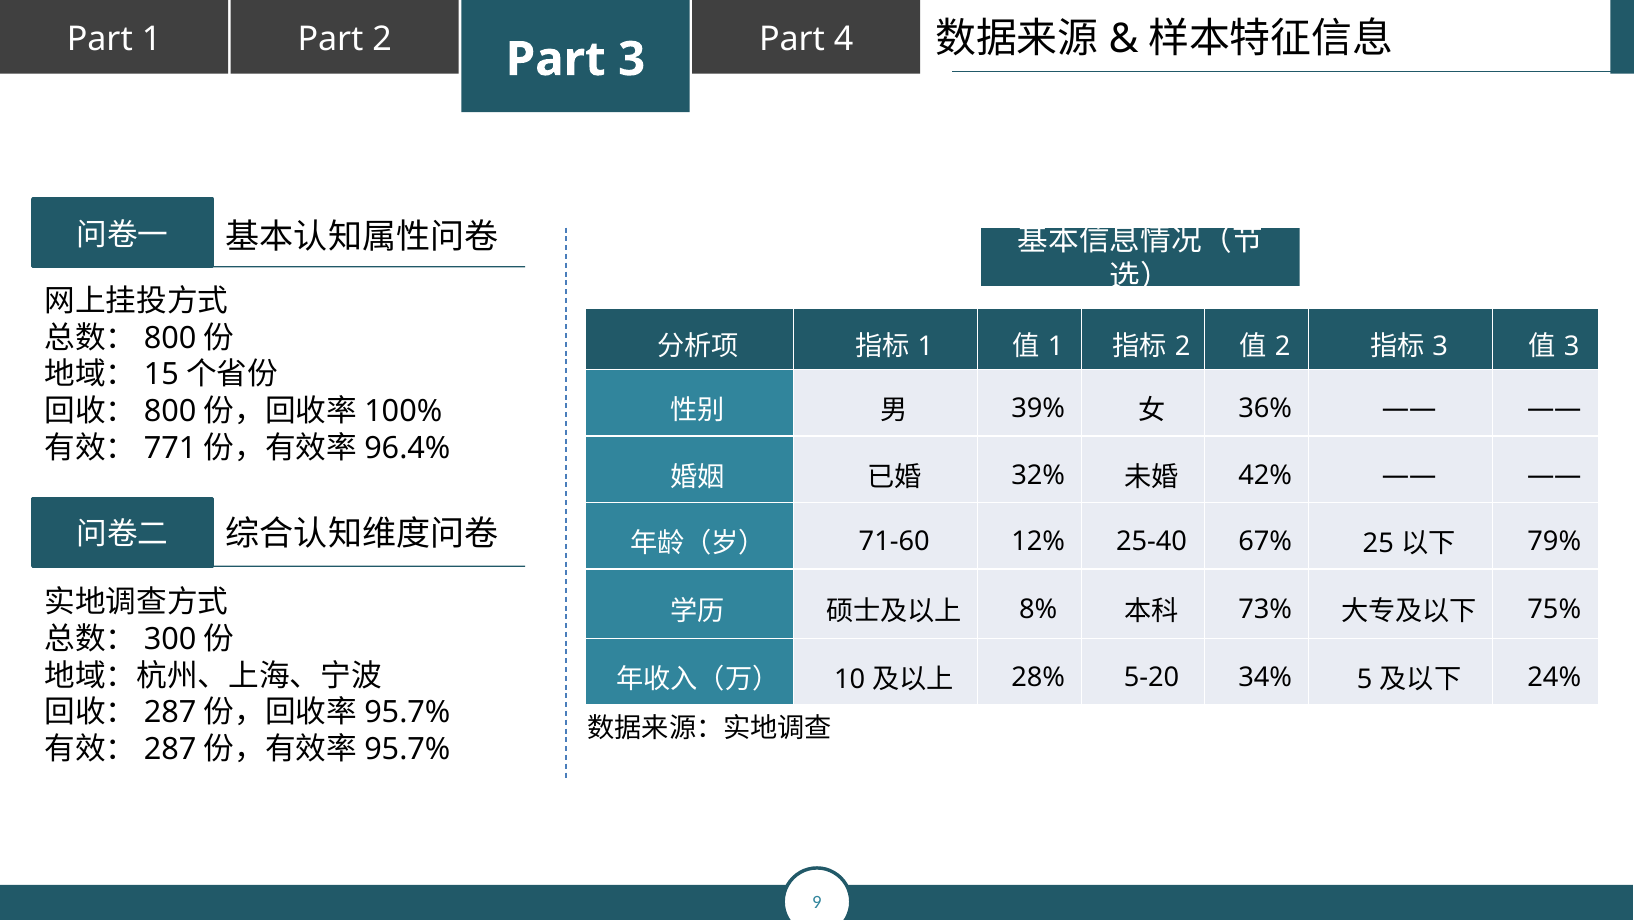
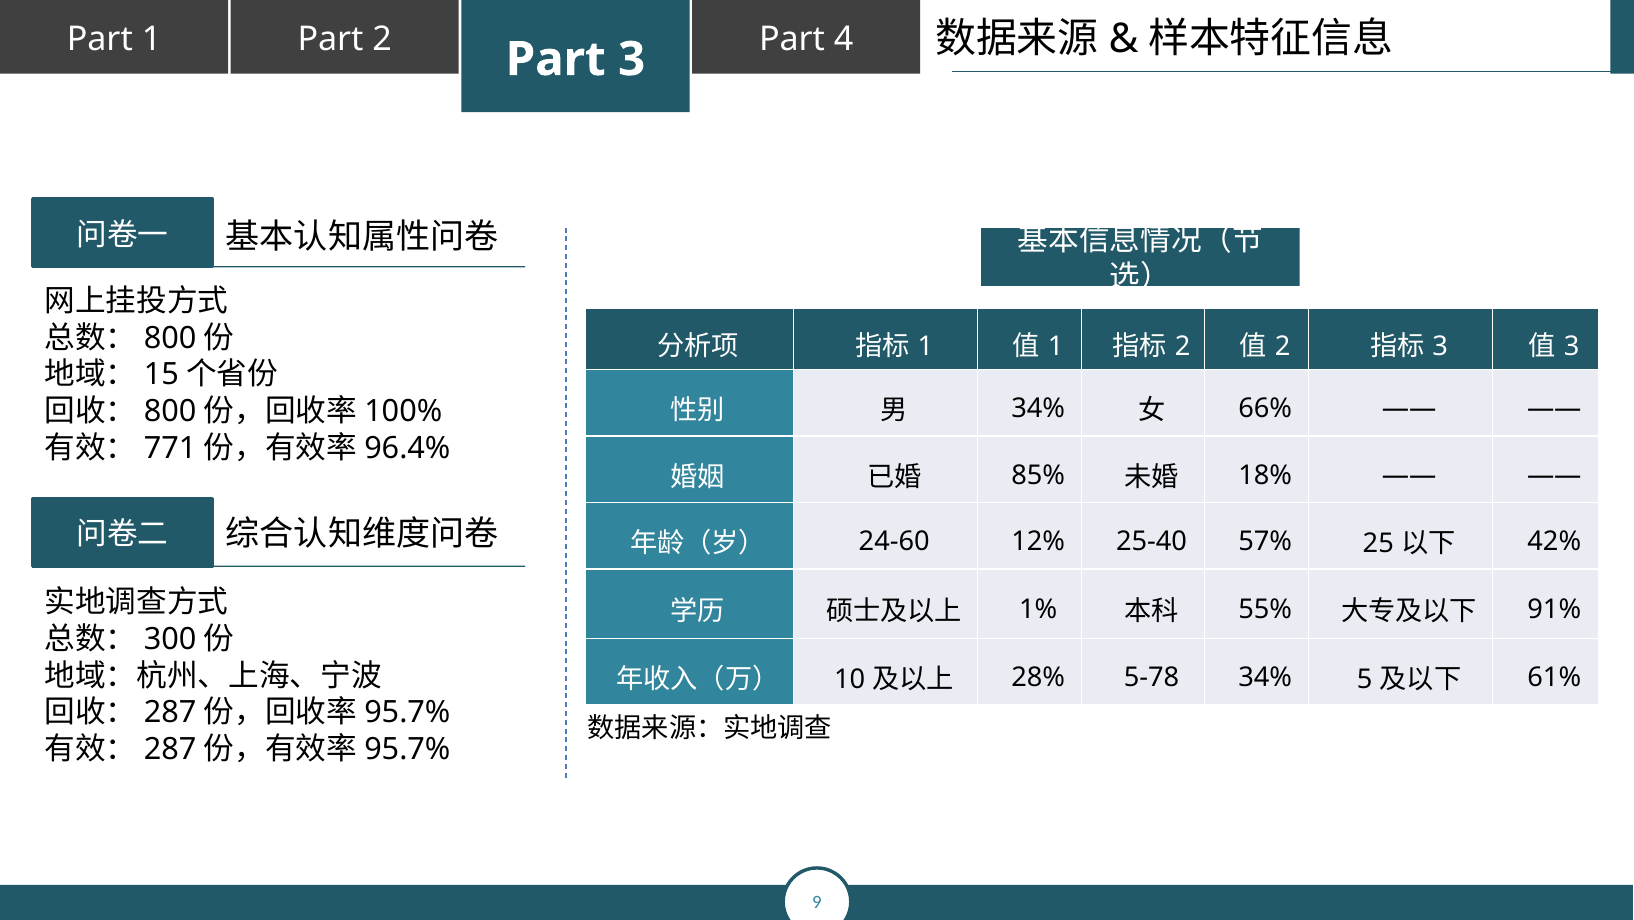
39%: 39% -> 34% (1038, 409)
36%: 36% -> 66% (1265, 409)
32%: 32% -> 85% (1038, 475)
42%: 42% -> 18% (1265, 475)
71-60: 71-60 -> 24-60 (894, 542)
67%: 67% -> 57% (1265, 542)
79%: 79% -> 42% (1554, 542)
8%: 8% -> 1% (1038, 610)
73%: 73% -> 55% (1265, 610)
75%: 75% -> 91% (1554, 610)
5-20: 5-20 -> 5-78 (1152, 678)
24%: 24% -> 61% (1554, 678)
